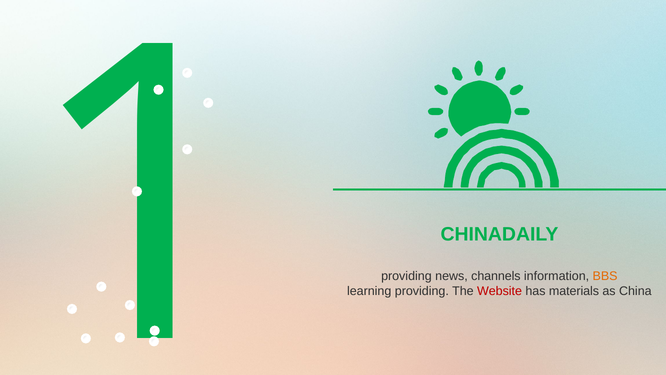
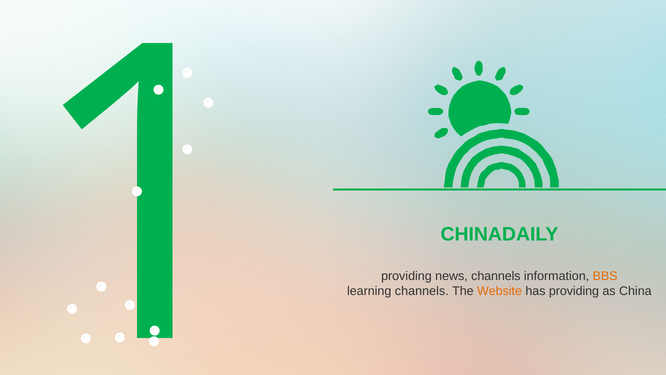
learning providing: providing -> channels (422, 291)
Website colour: red -> orange (500, 291)
has materials: materials -> providing (574, 291)
